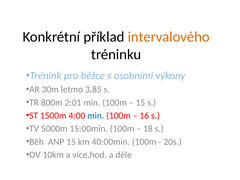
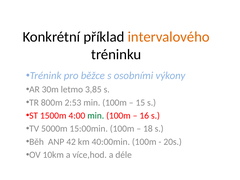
2:01: 2:01 -> 2:53 (73, 103)
min colour: blue -> green (96, 116)
ANP 15: 15 -> 42 (71, 142)
